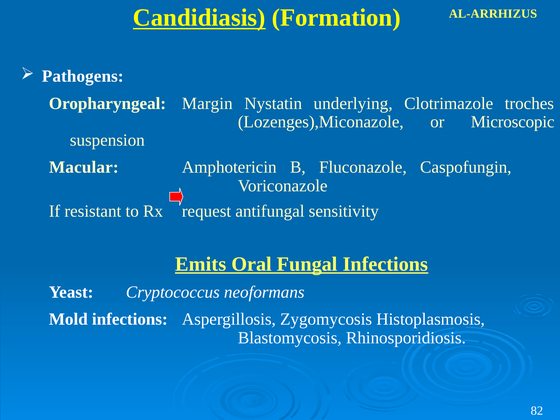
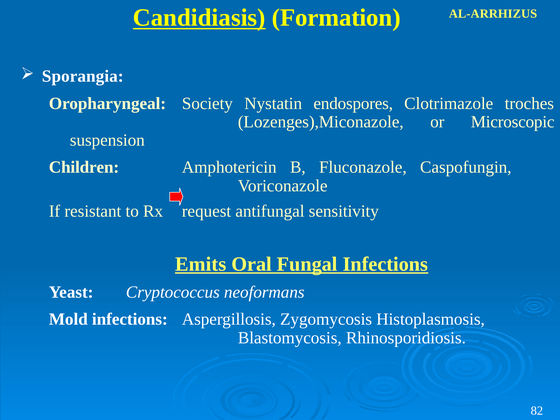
Pathogens: Pathogens -> Sporangia (83, 76)
Margin: Margin -> Society (207, 103)
underlying: underlying -> endospores (353, 103)
Macular: Macular -> Children (84, 167)
